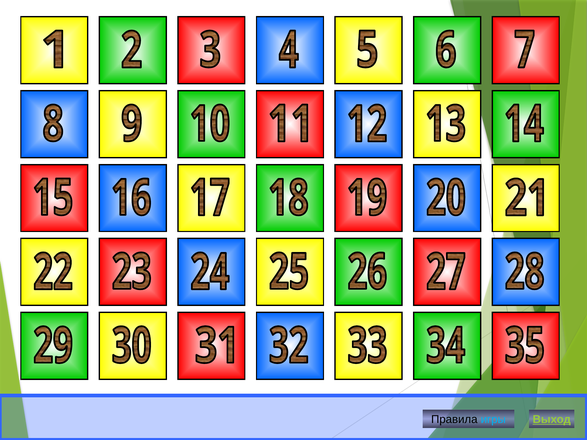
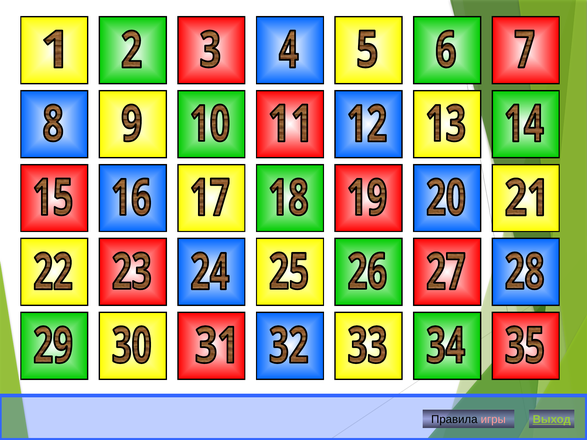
игры colour: light blue -> pink (493, 420)
